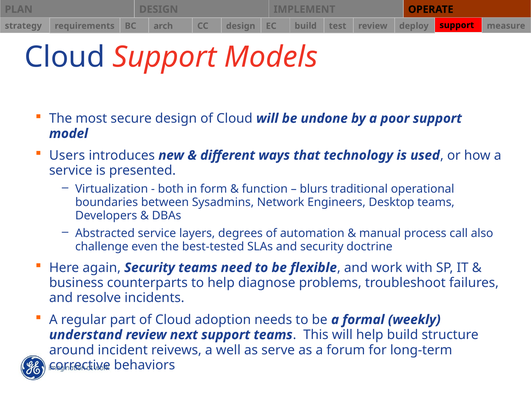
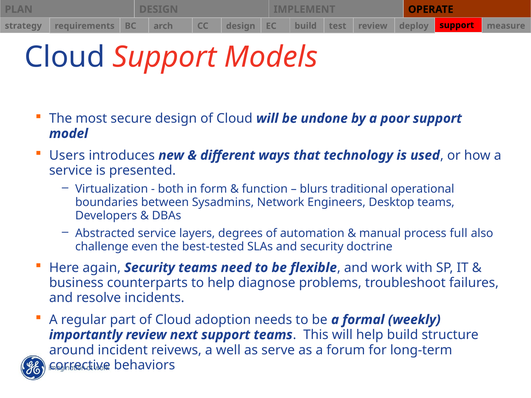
call: call -> full (459, 233)
understand: understand -> importantly (86, 335)
